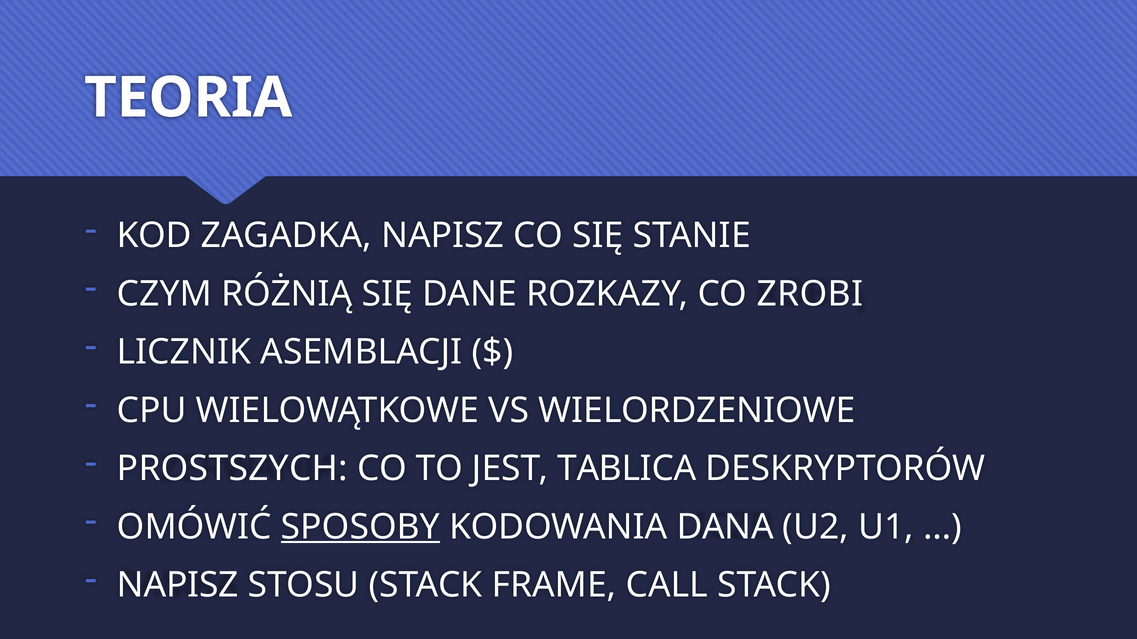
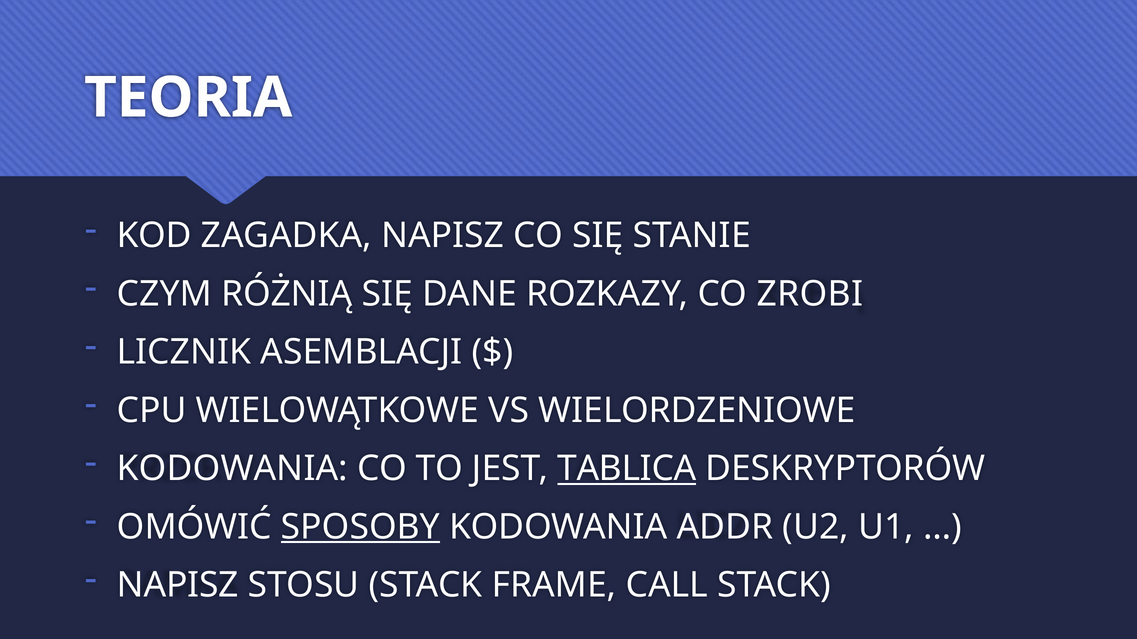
PROSTSZYCH: PROSTSZYCH -> KODOWANIA (232, 469)
TABLICA underline: none -> present (627, 469)
DANA: DANA -> ADDR (725, 527)
